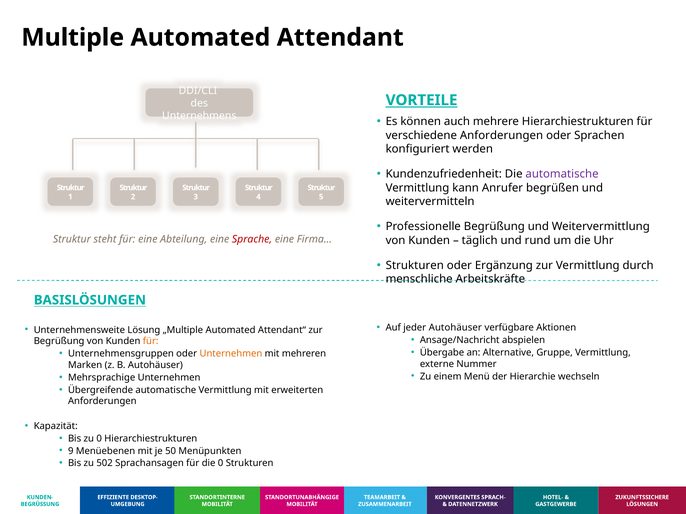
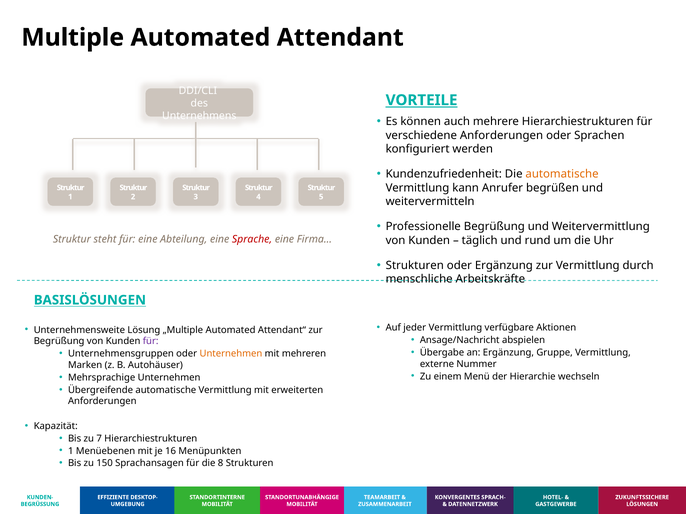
automatische colour: purple -> orange (562, 174)
jeder Autohäuser: Autohäuser -> Vermittlung (455, 328)
für colour: orange -> purple (151, 342)
an Alternative: Alternative -> Ergänzung (508, 353)
zu 0: 0 -> 7 (99, 439)
9: 9 -> 1 (71, 451)
50: 50 -> 16 (171, 451)
502: 502 -> 150 (105, 464)
die 0: 0 -> 8 (221, 464)
